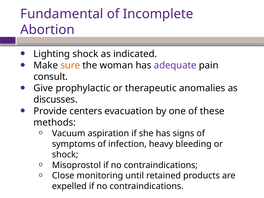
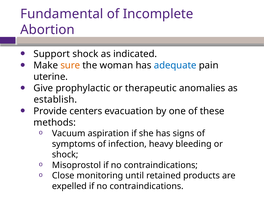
Lighting: Lighting -> Support (52, 54)
adequate colour: purple -> blue (175, 65)
consult: consult -> uterine (51, 77)
discusses: discusses -> establish (55, 100)
